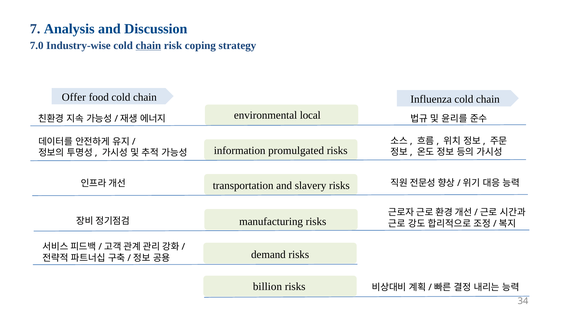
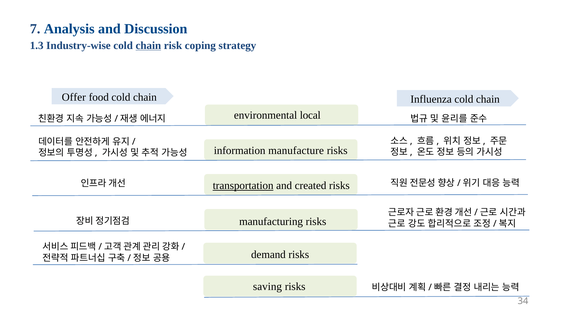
7.0: 7.0 -> 1.3 (37, 45)
promulgated: promulgated -> manufacture (296, 151)
transportation underline: none -> present (243, 186)
slavery: slavery -> created (311, 186)
billion: billion -> saving (267, 287)
